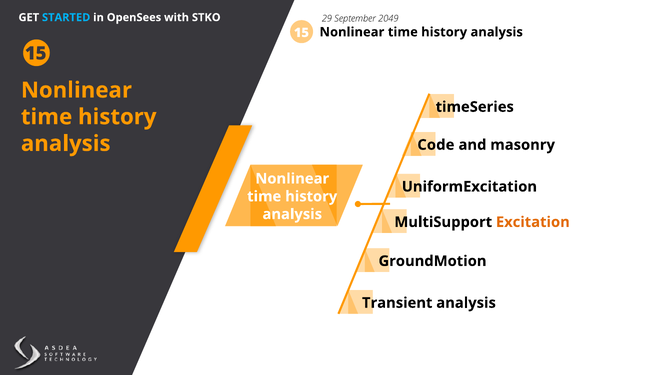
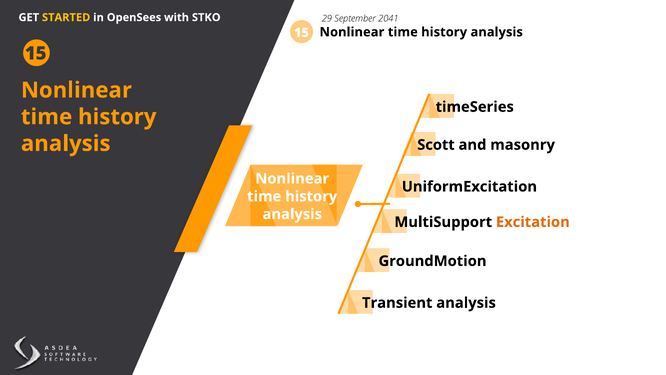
STARTED colour: light blue -> yellow (66, 17)
2049: 2049 -> 2041 (388, 18)
Code: Code -> Scott (436, 145)
